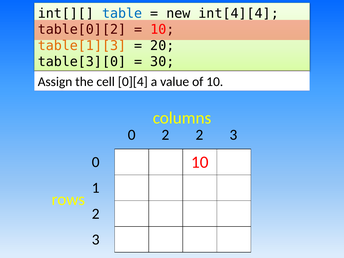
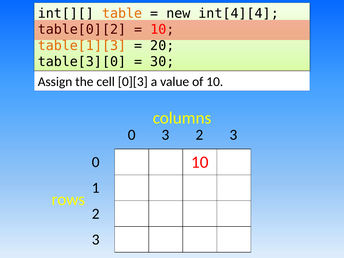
table colour: blue -> orange (122, 14)
0][4: 0][4 -> 0][3 (133, 82)
0 2: 2 -> 3 (166, 135)
